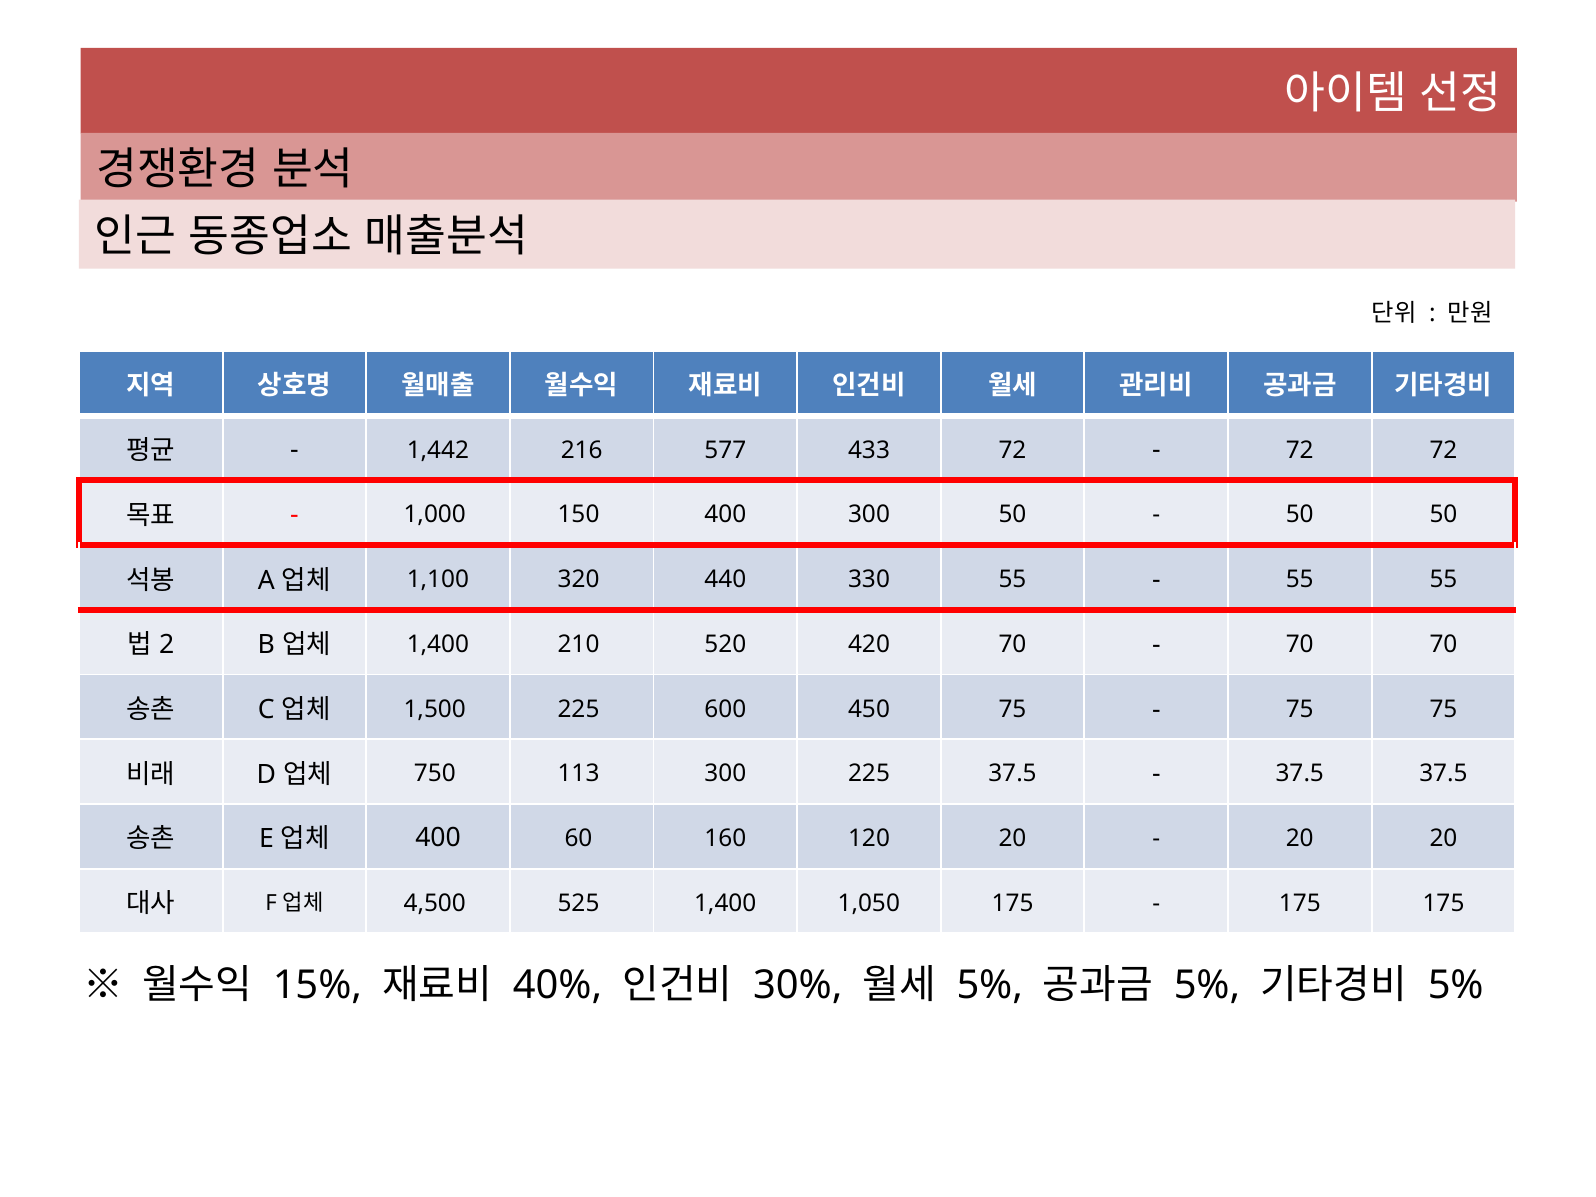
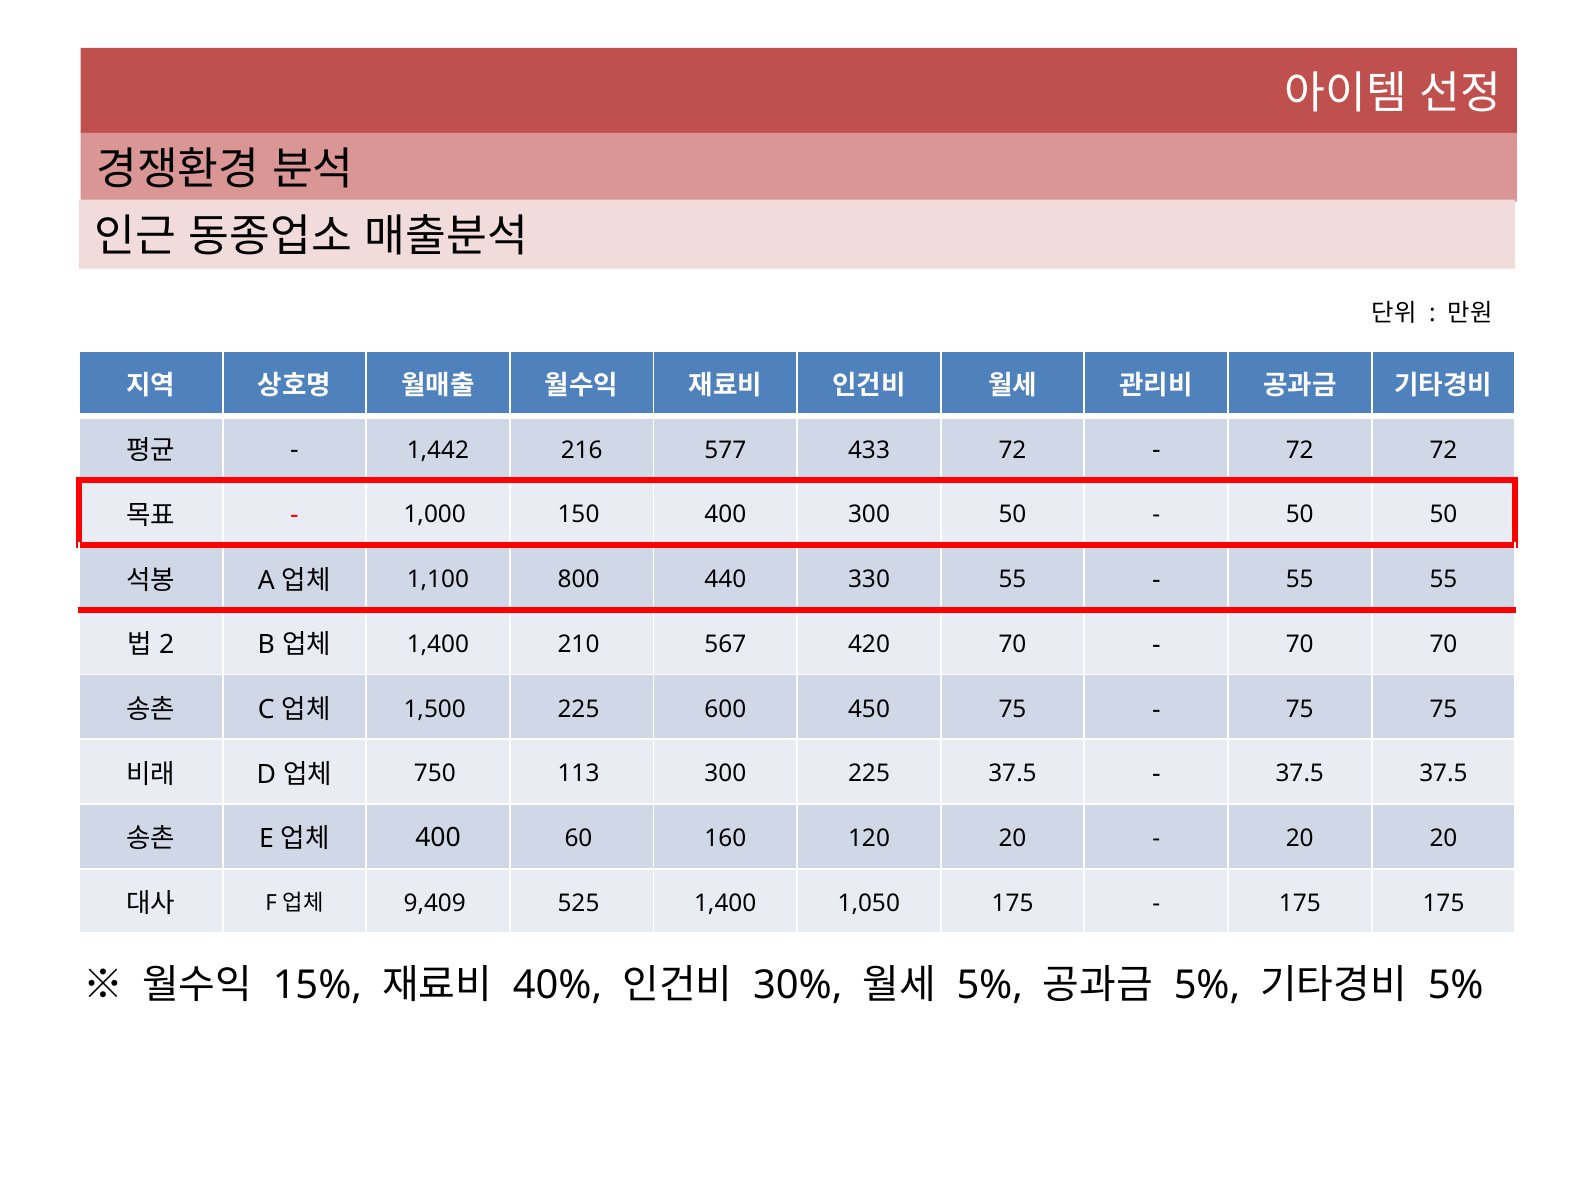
320: 320 -> 800 (579, 580)
520: 520 -> 567 (725, 644)
4,500: 4,500 -> 9,409 (435, 903)
